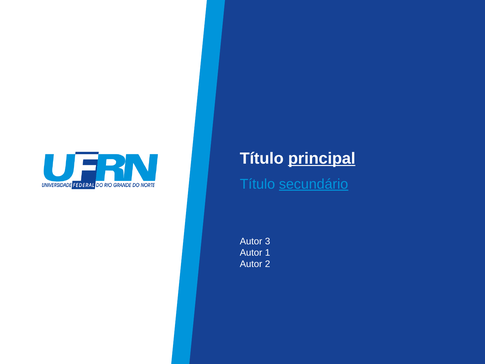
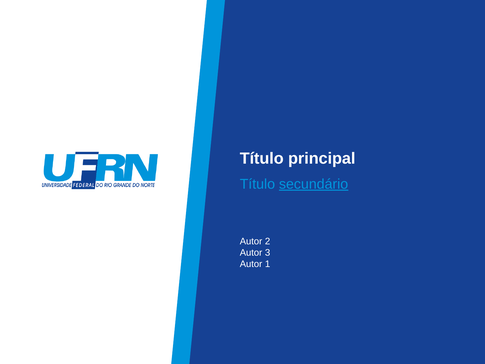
principal underline: present -> none (322, 159)
3: 3 -> 2 (268, 241)
1: 1 -> 3 (268, 253)
2: 2 -> 1 (268, 264)
